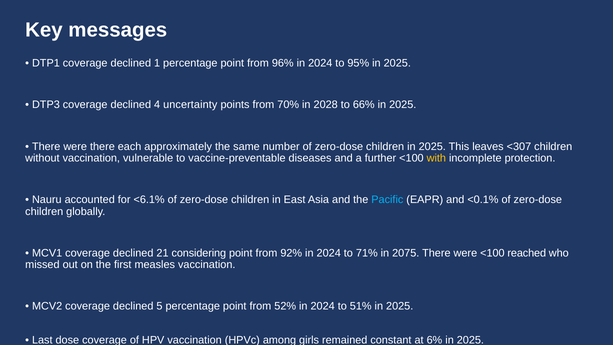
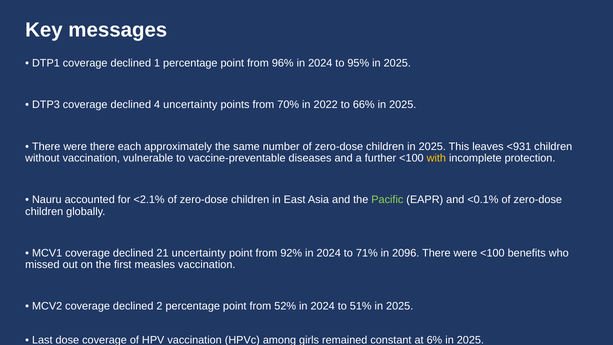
2028: 2028 -> 2022 (326, 105)
<307: <307 -> <931 (519, 146)
<6.1%: <6.1% -> <2.1% (149, 200)
Pacific colour: light blue -> light green (387, 200)
21 considering: considering -> uncertainty (199, 253)
2075: 2075 -> 2096 (406, 253)
reached: reached -> benefits (527, 253)
5: 5 -> 2 (159, 306)
